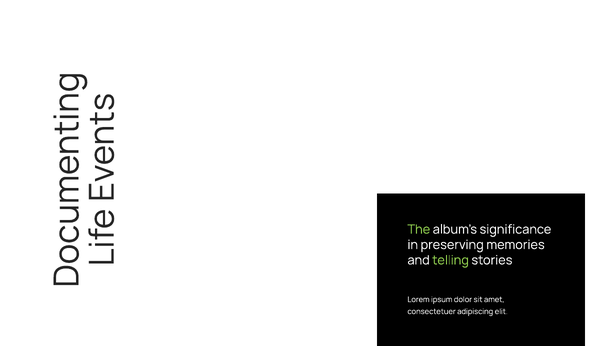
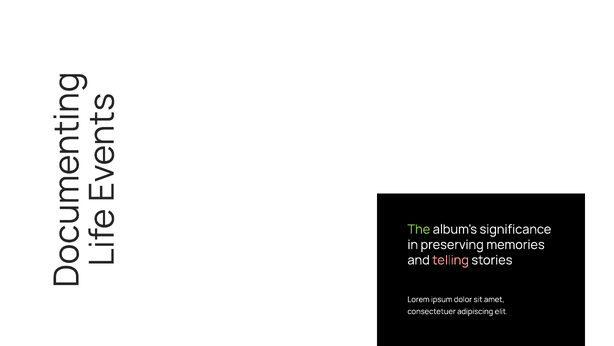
telling colour: light green -> pink (451, 260)
